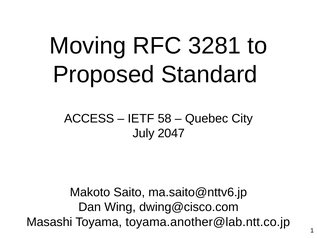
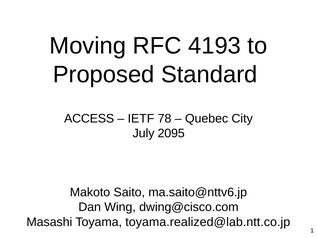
3281: 3281 -> 4193 (215, 46)
58: 58 -> 78 (165, 118)
2047: 2047 -> 2095 (171, 133)
toyama.another@lab.ntt.co.jp: toyama.another@lab.ntt.co.jp -> toyama.realized@lab.ntt.co.jp (208, 222)
